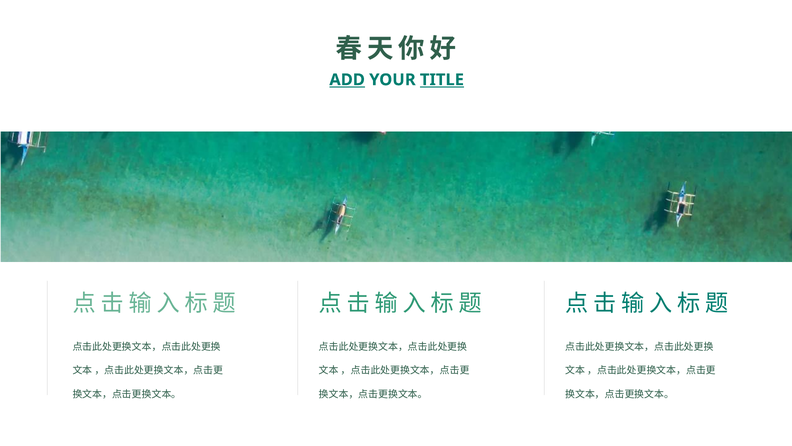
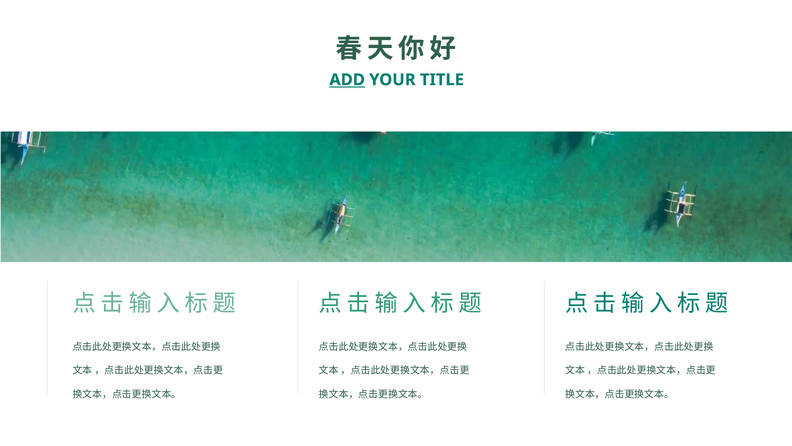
TITLE underline: present -> none (442, 80)
